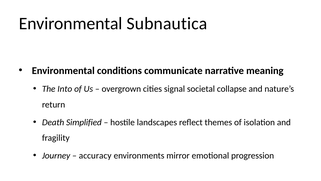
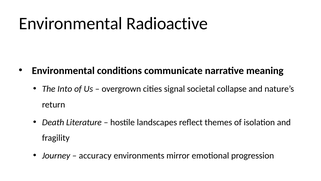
Subnautica: Subnautica -> Radioactive (167, 24)
Simplified: Simplified -> Literature (84, 122)
